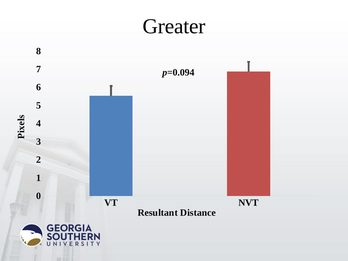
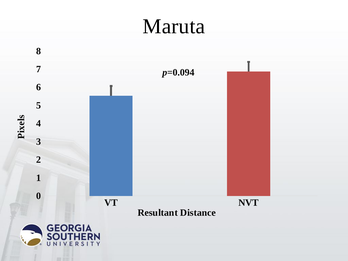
Greater: Greater -> Maruta (174, 26)
